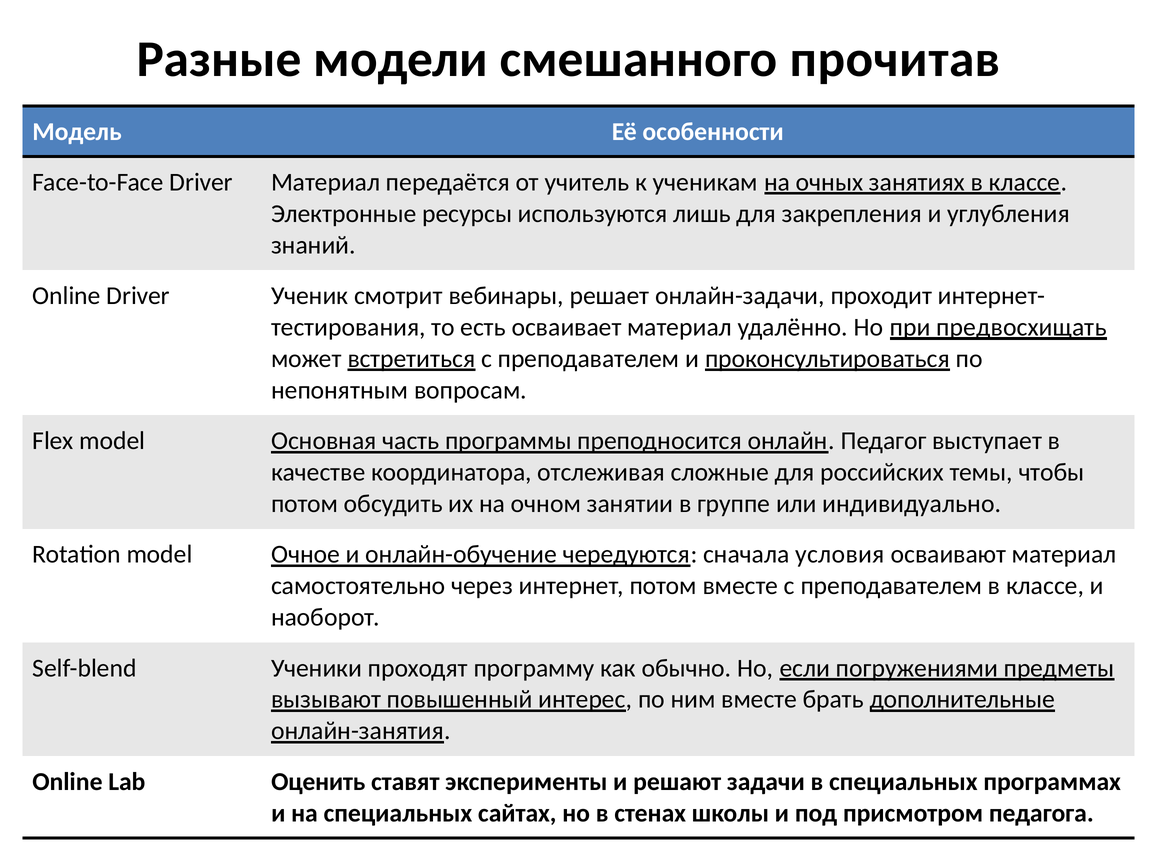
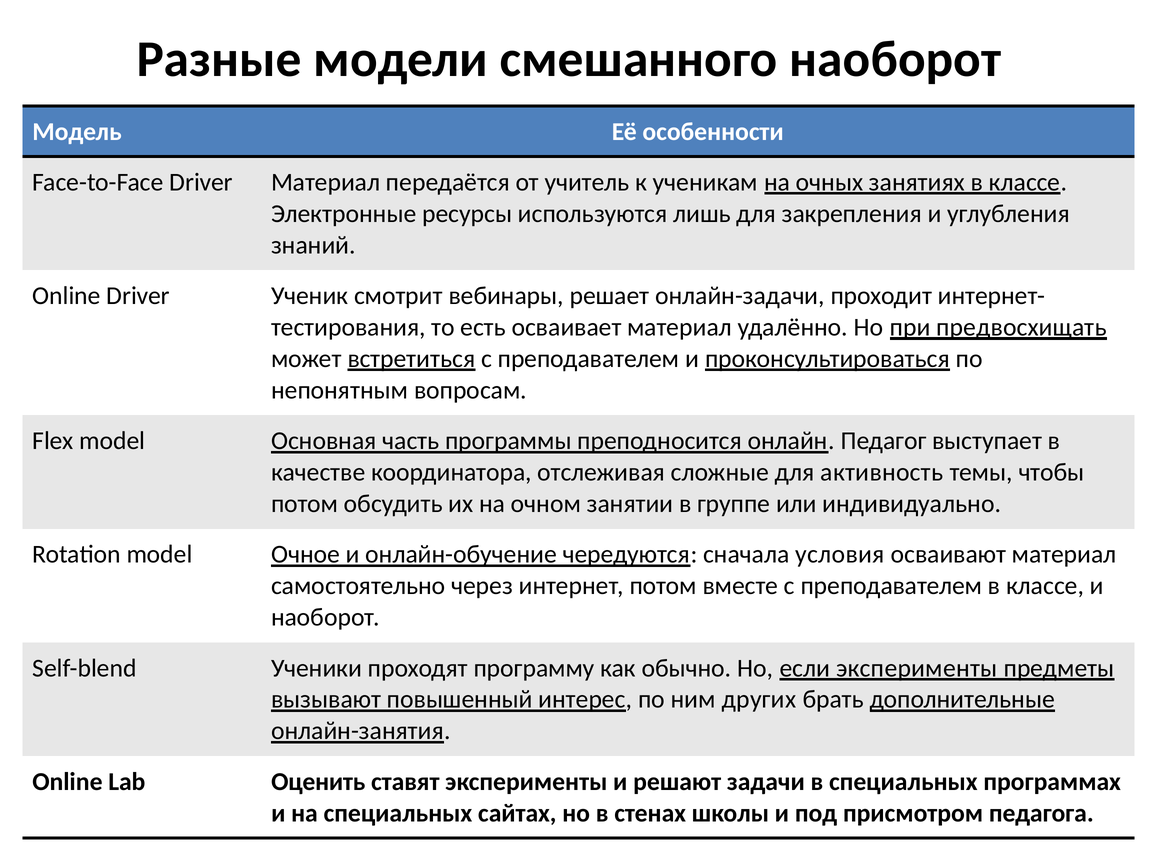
смешанного прочитав: прочитав -> наоборот (895, 59)
российских: российских -> активность (882, 472)
если погружениями: погружениями -> эксперименты (917, 668)
ним вместе: вместе -> других (759, 699)
